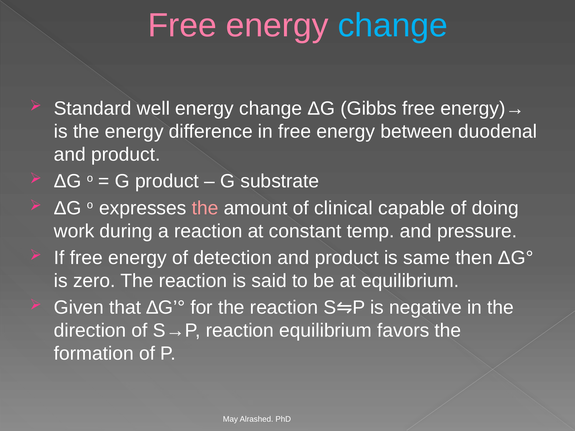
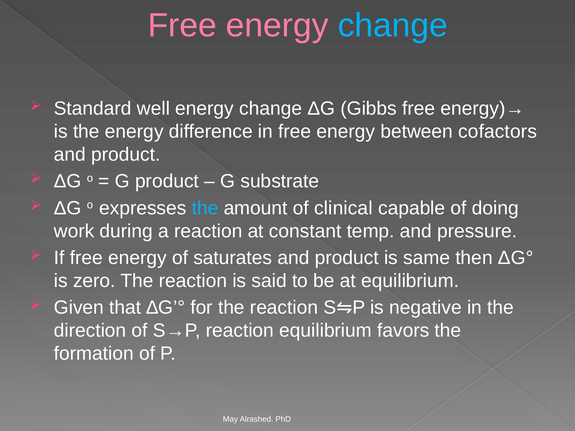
duodenal: duodenal -> cofactors (498, 132)
the colour: pink -> light blue (205, 208)
detection: detection -> saturates (233, 258)
